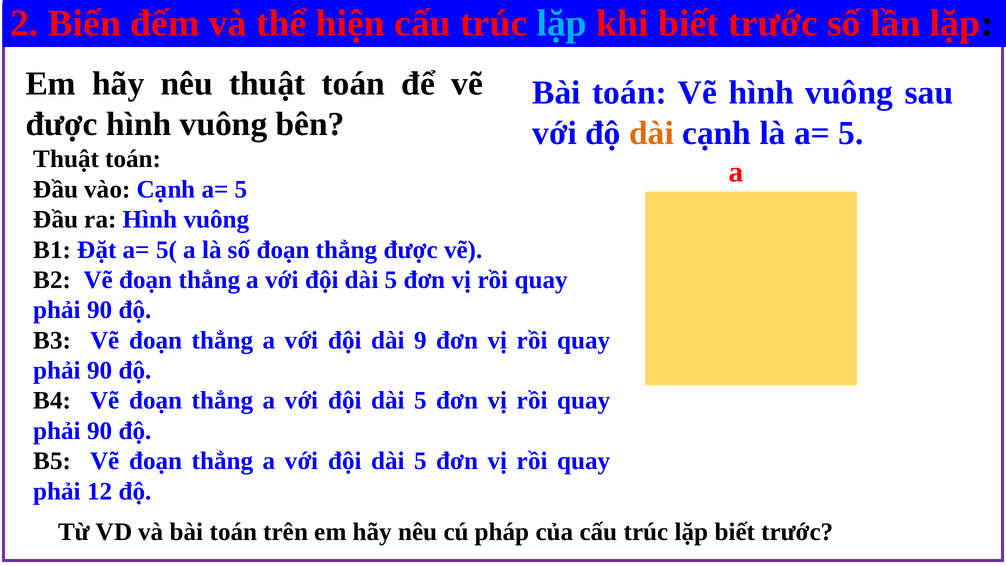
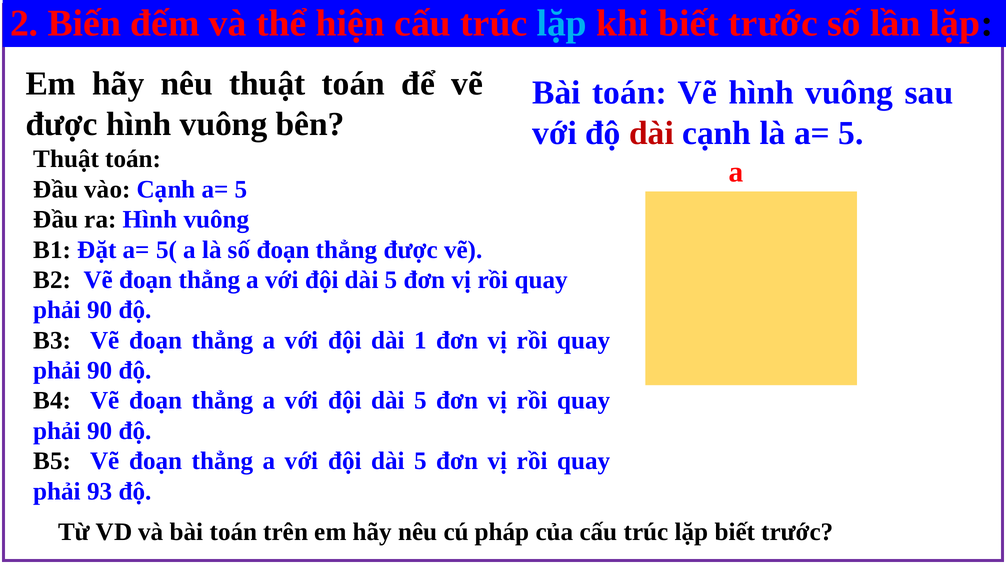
dài colour: orange -> red (651, 133)
9: 9 -> 1 (420, 340)
12: 12 -> 93 (100, 491)
